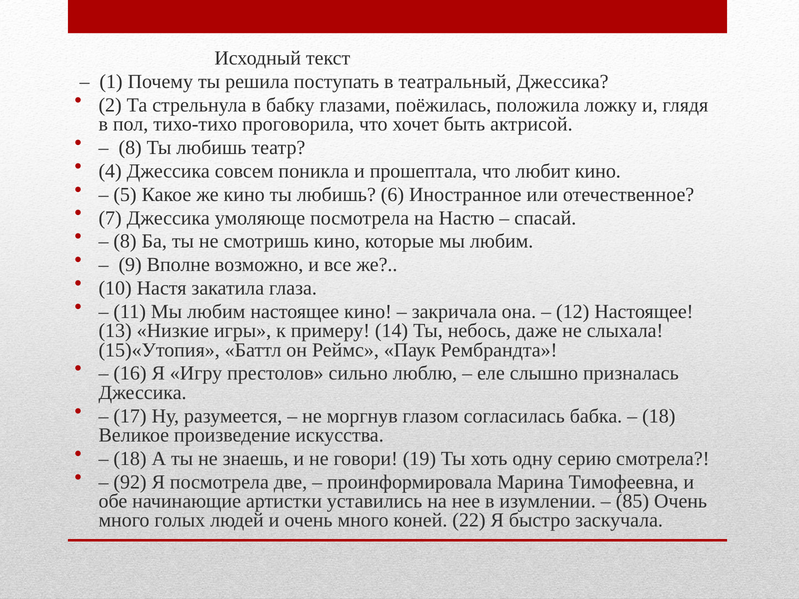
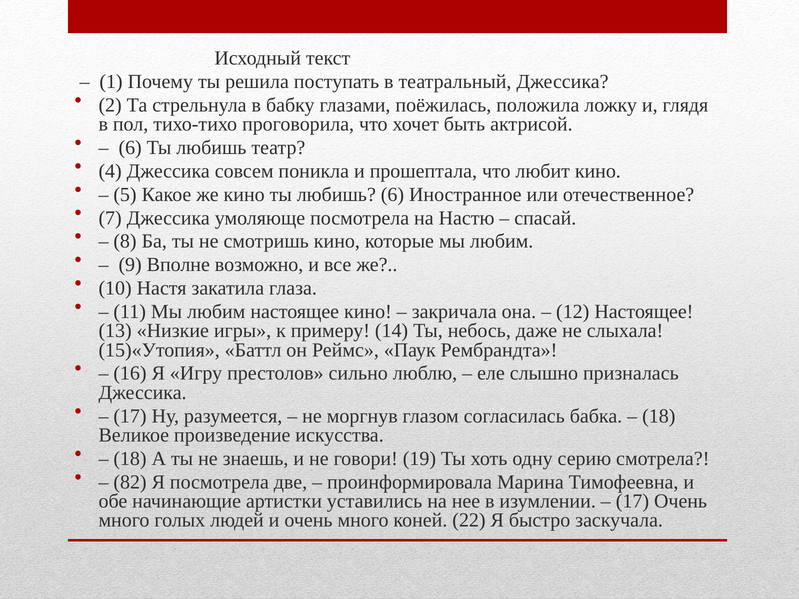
8: 8 -> 6 (130, 148)
92: 92 -> 82 (130, 482)
85: 85 -> 17 (632, 501)
